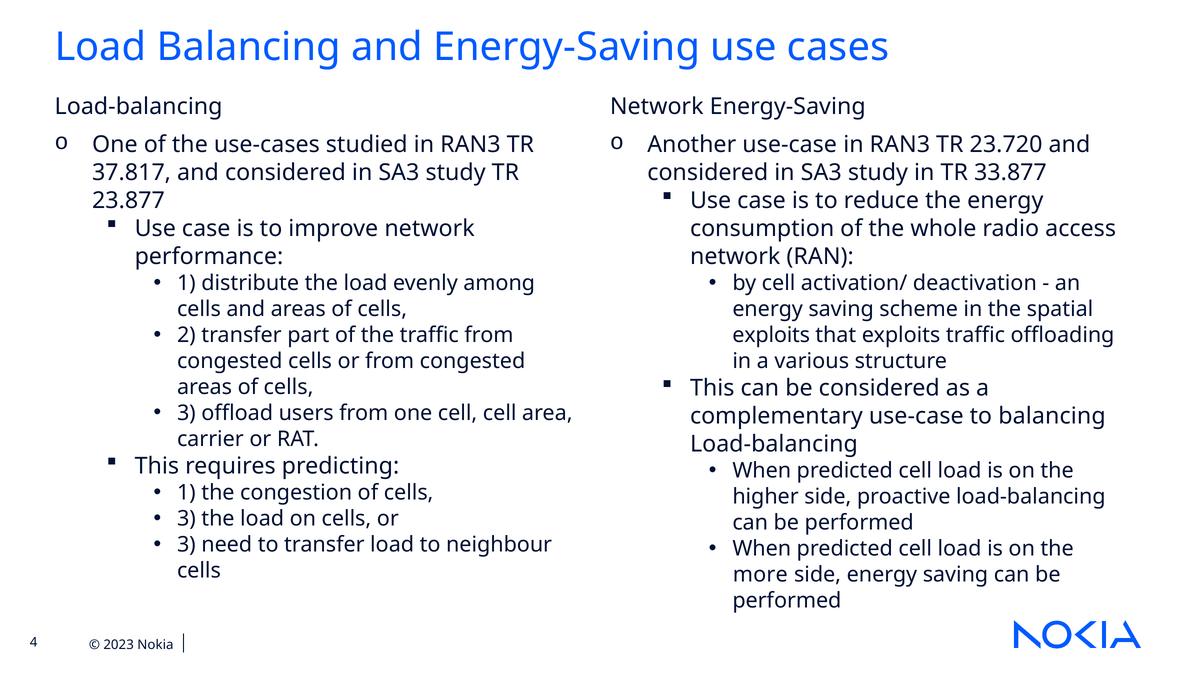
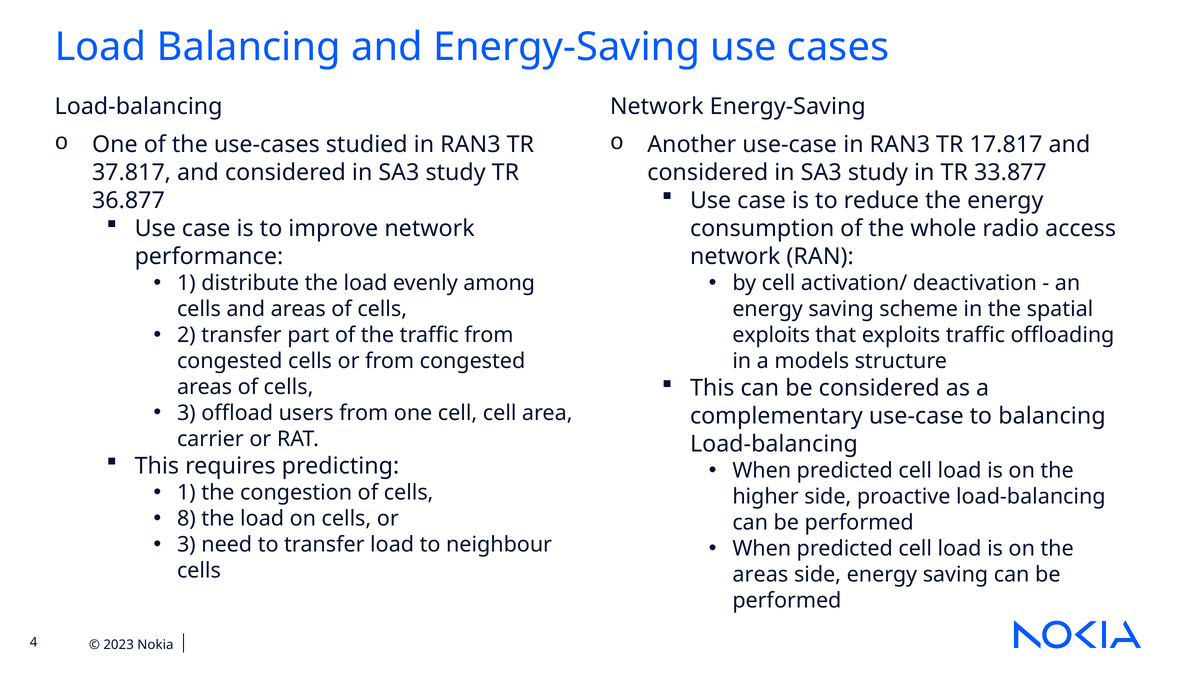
23.720: 23.720 -> 17.817 (1006, 145)
23.877: 23.877 -> 36.877 (128, 200)
various: various -> models (812, 361)
3: 3 -> 8 (186, 519)
more: more -> areas (760, 574)
